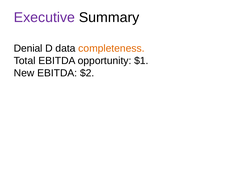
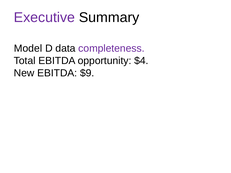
Denial: Denial -> Model (28, 48)
completeness colour: orange -> purple (111, 48)
$1: $1 -> $4 (141, 61)
$2: $2 -> $9 (87, 73)
